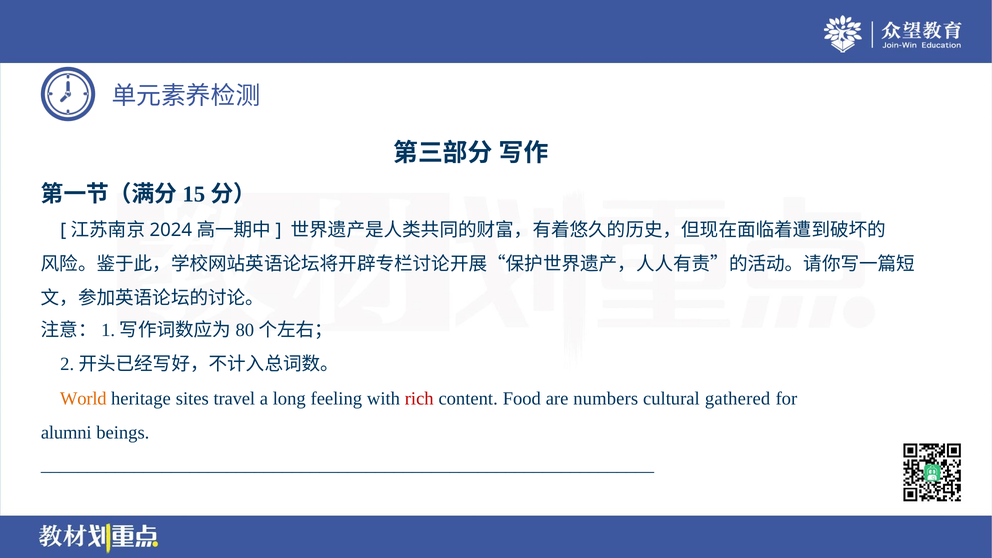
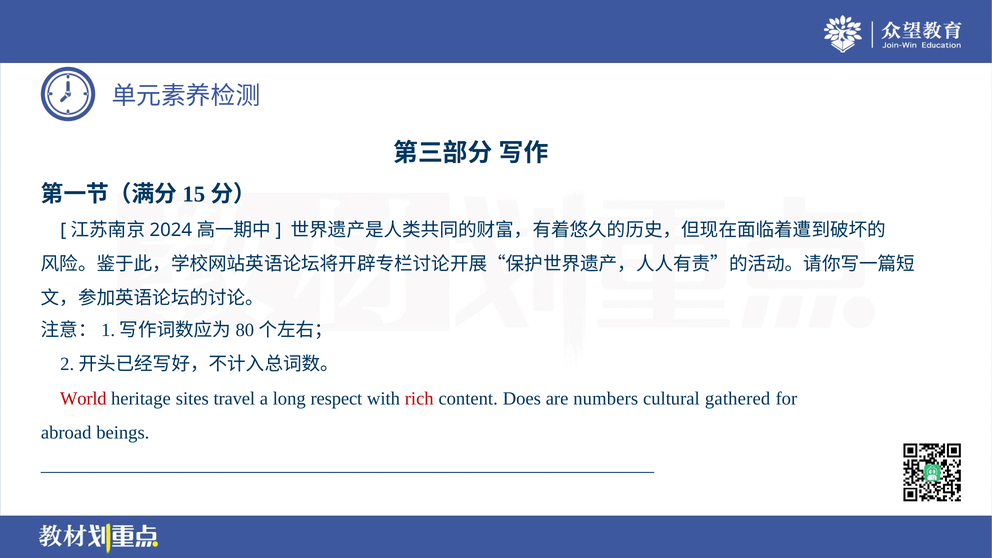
World colour: orange -> red (83, 398)
feeling: feeling -> respect (336, 398)
Food: Food -> Does (522, 398)
alumni: alumni -> abroad (66, 432)
